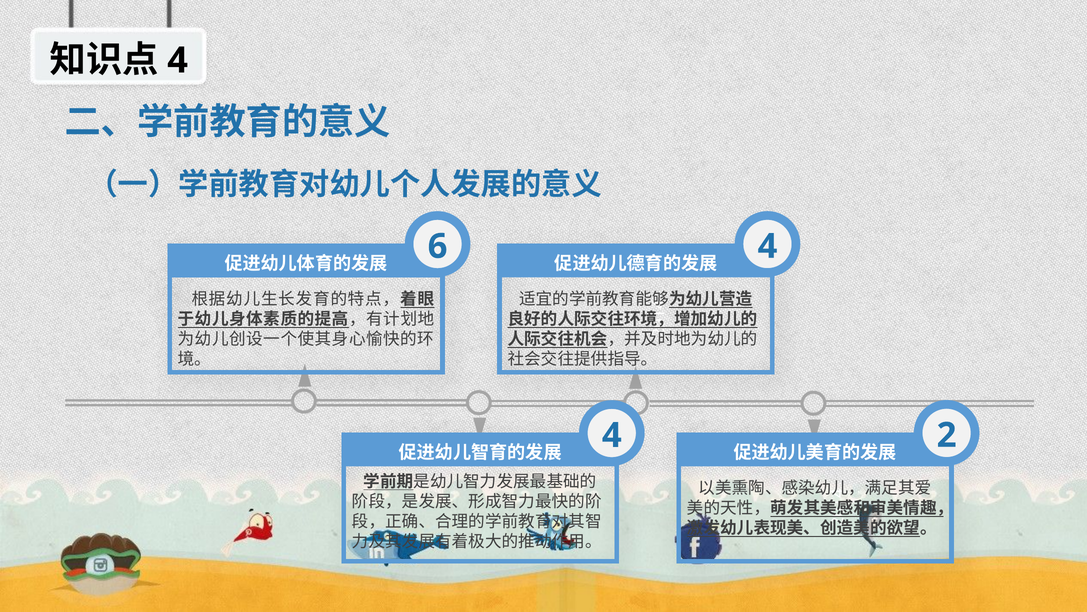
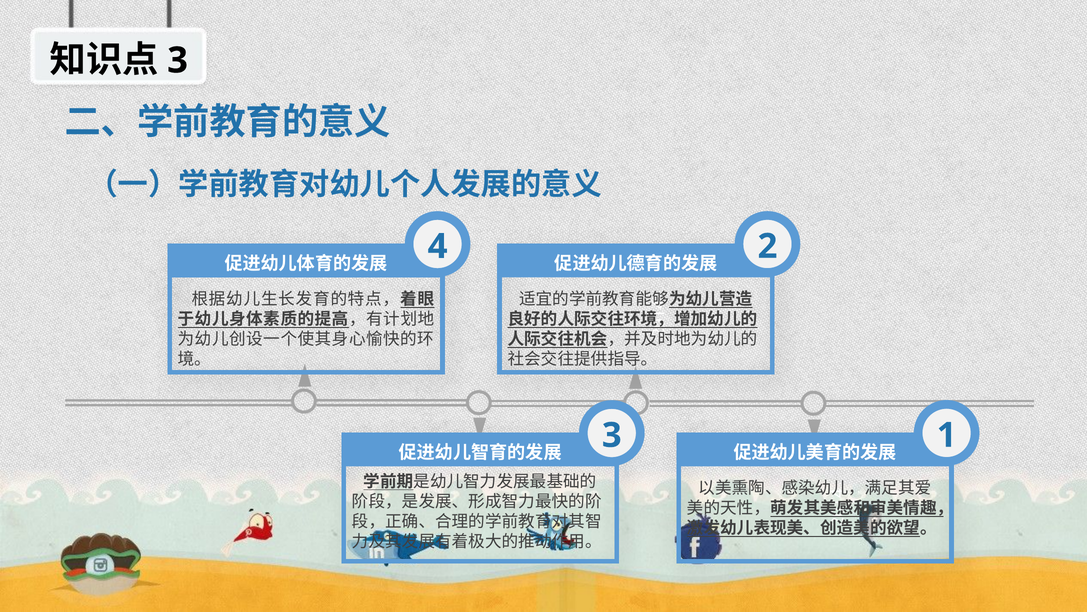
4: 4 -> 3 (178, 60)
4: 4 -> 2 (767, 246)
6: 6 -> 4 (438, 246)
4: 4 -> 3 (612, 435)
2: 2 -> 1 (947, 435)
